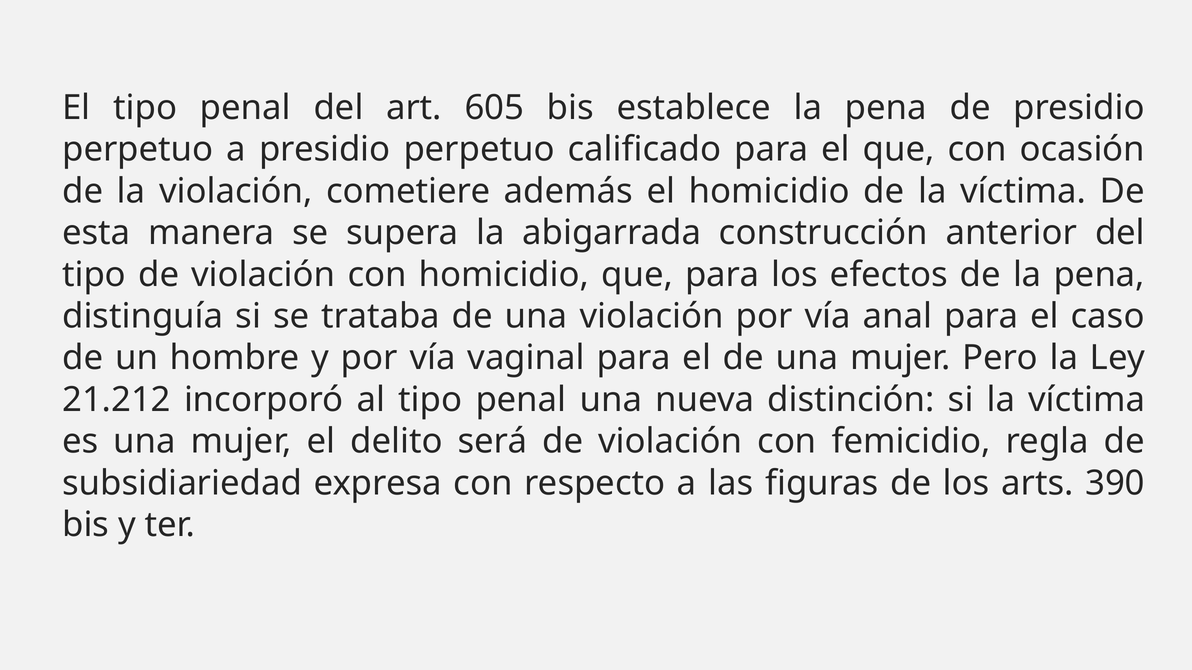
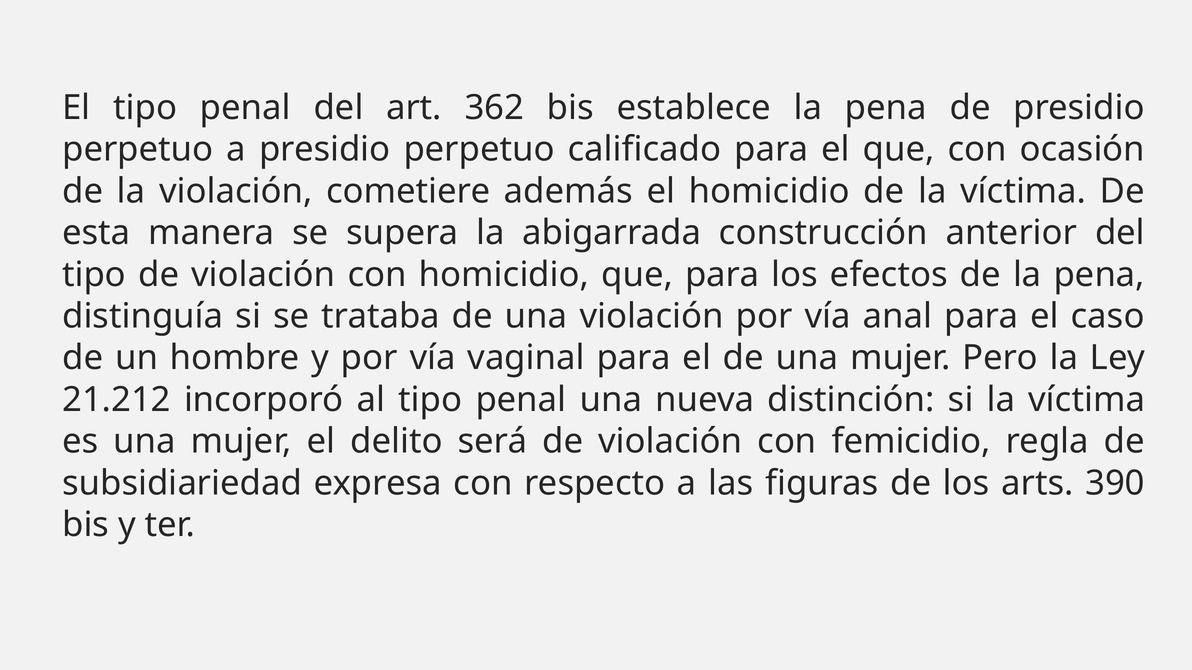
605: 605 -> 362 (494, 108)
